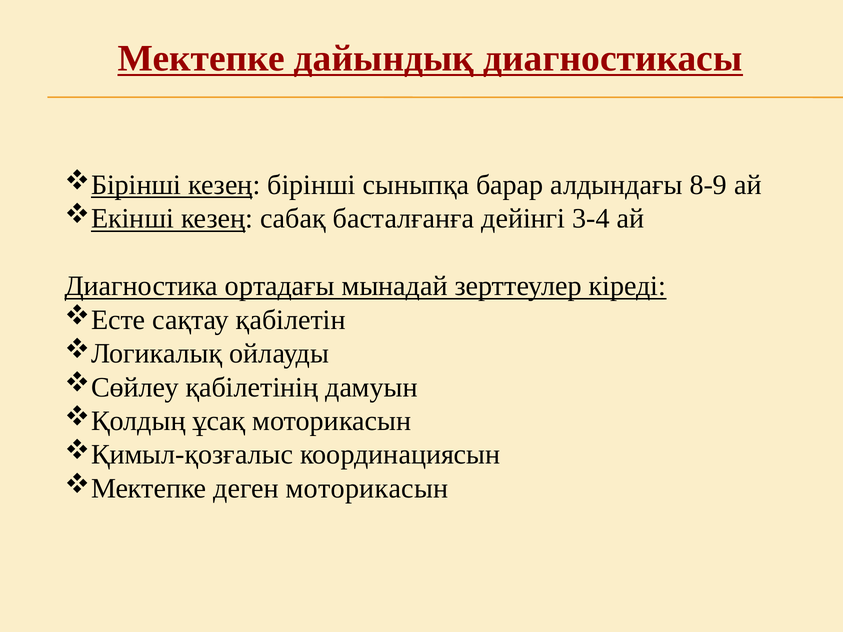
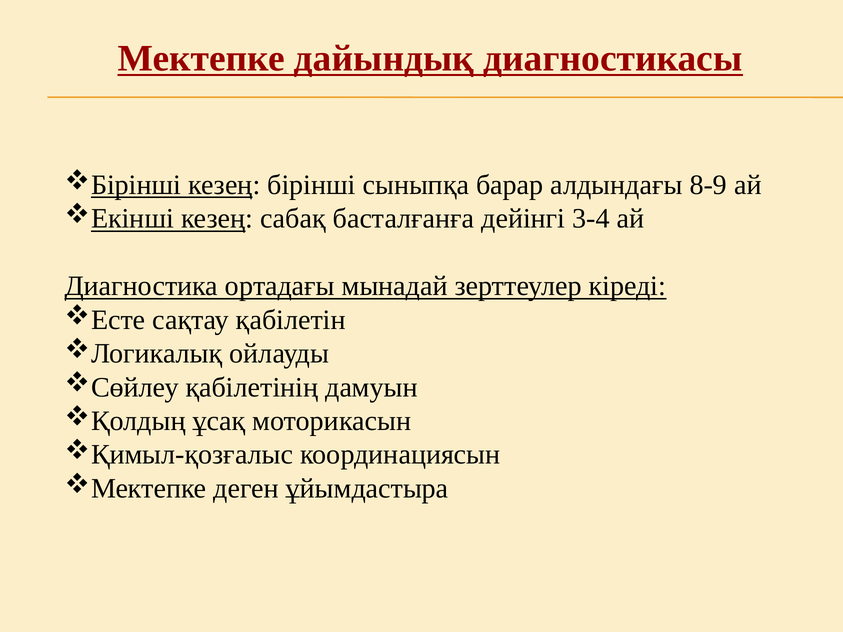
деген моторикасын: моторикасын -> ұйымдастыра (367, 489)
